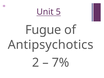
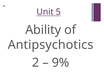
Fugue: Fugue -> Ability (43, 30)
7%: 7% -> 9% (61, 63)
